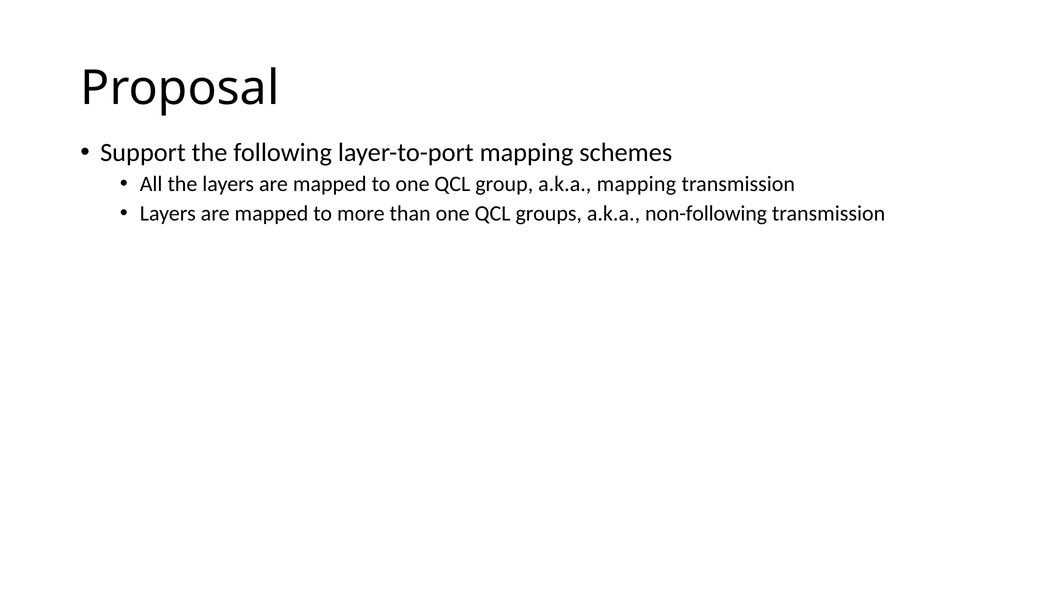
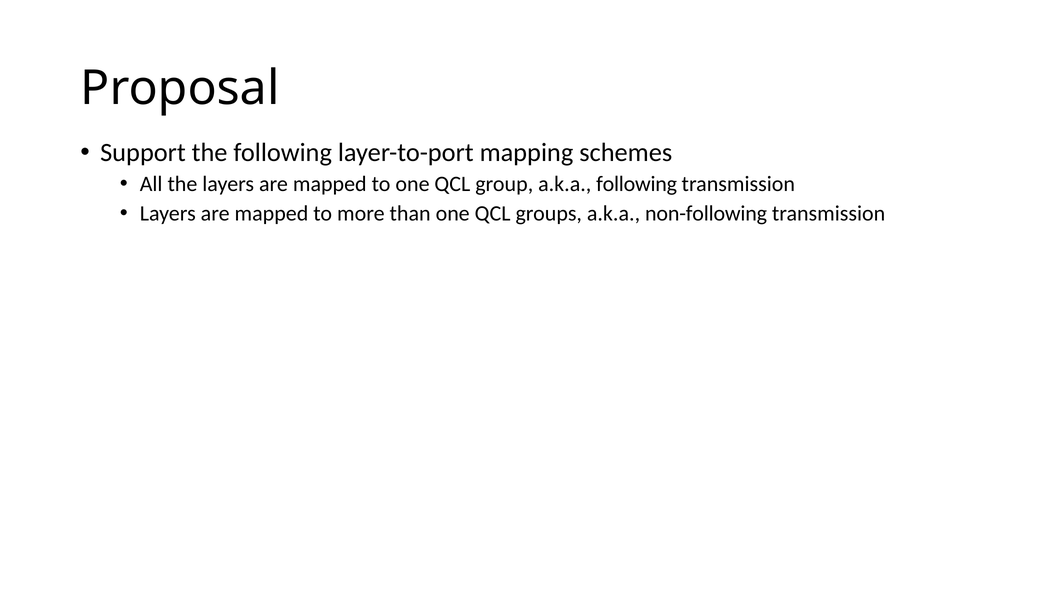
a.k.a mapping: mapping -> following (637, 184)
